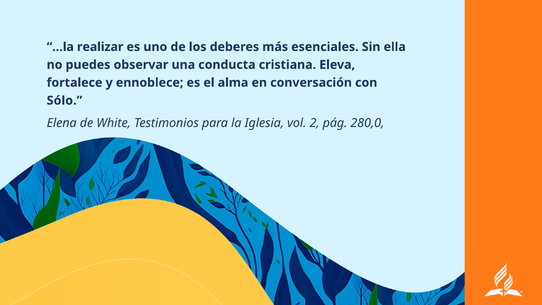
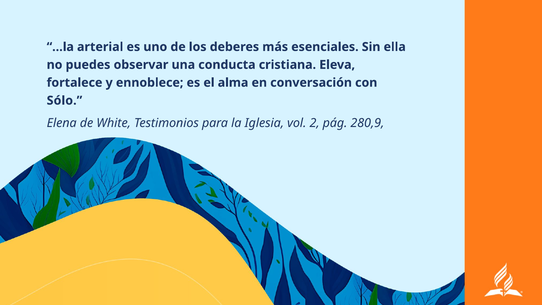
realizar: realizar -> arterial (100, 47)
280,0: 280,0 -> 280,9 (367, 123)
